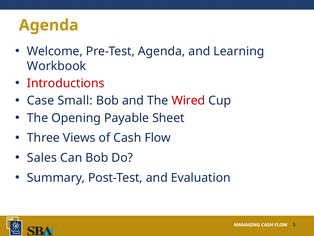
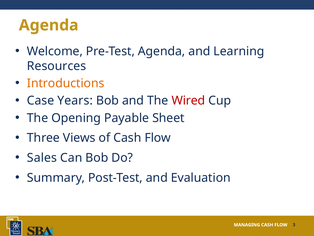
Workbook: Workbook -> Resources (57, 66)
Introductions colour: red -> orange (66, 83)
Small: Small -> Years (75, 100)
